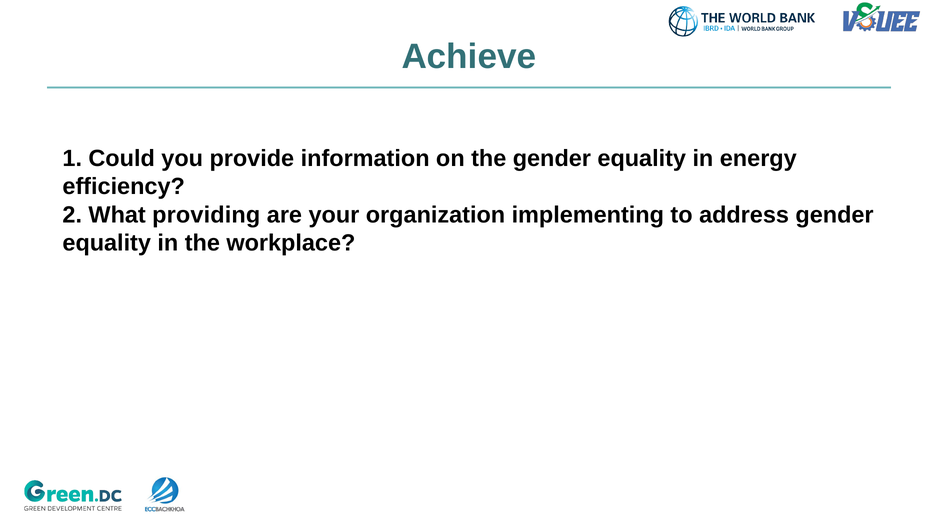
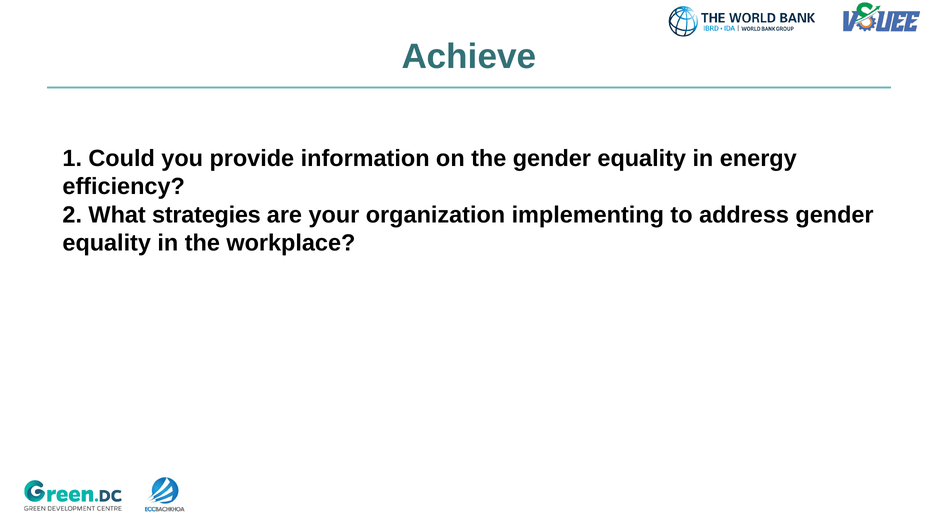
providing: providing -> strategies (206, 215)
